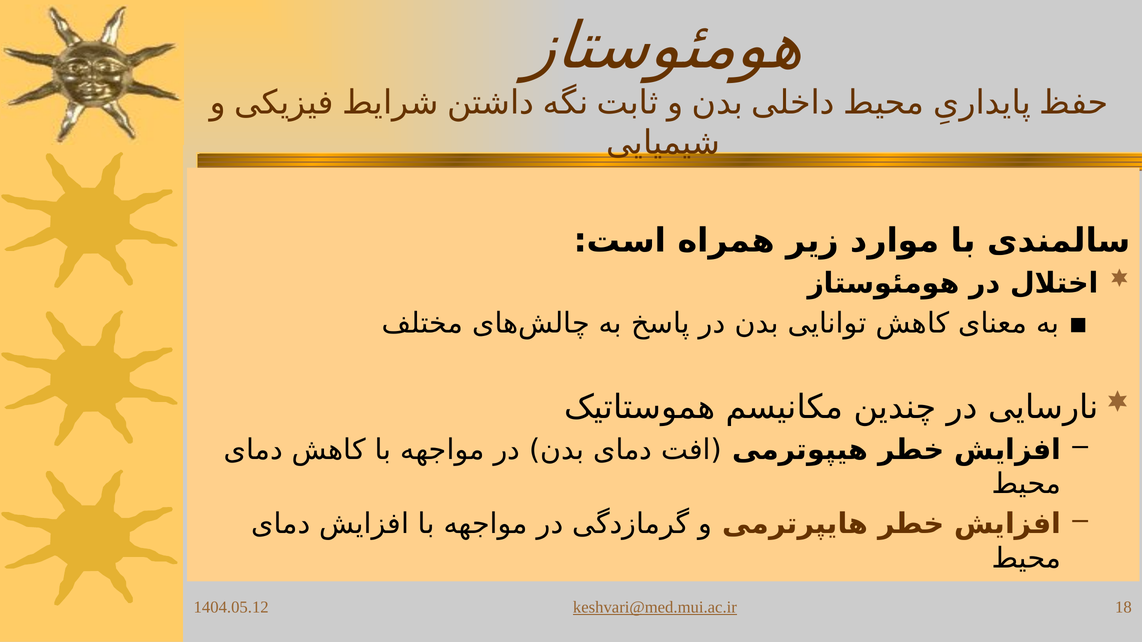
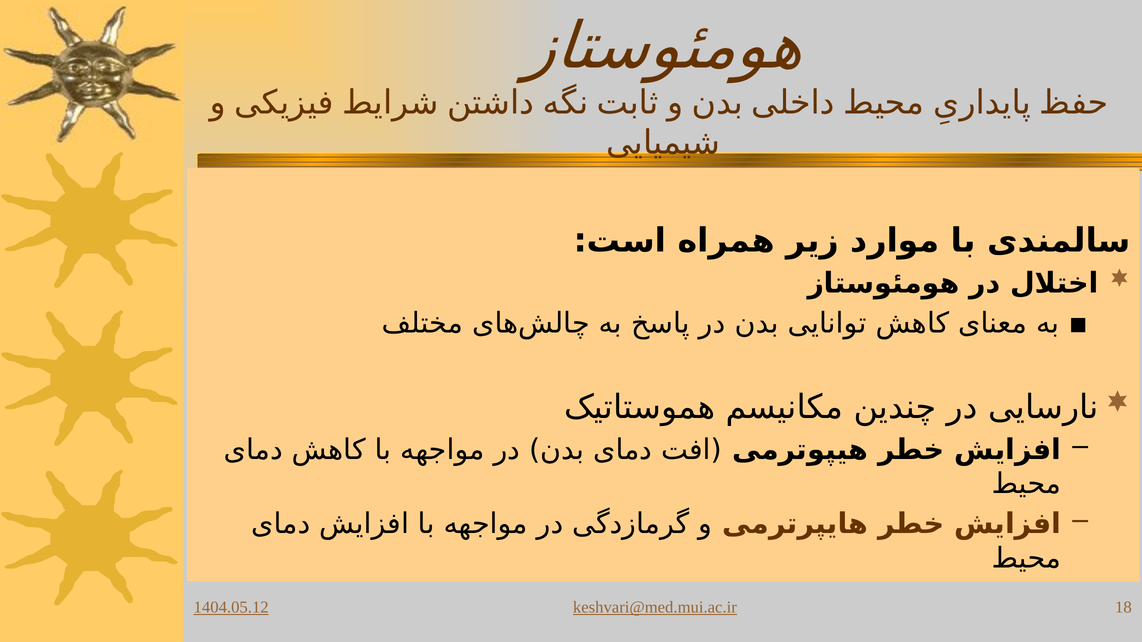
1404.05.12 underline: none -> present (231, 608)
